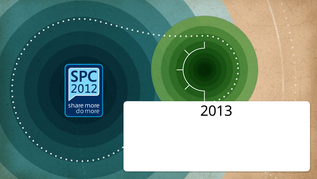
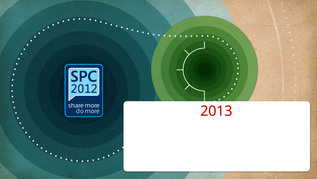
2013 colour: black -> red (216, 111)
